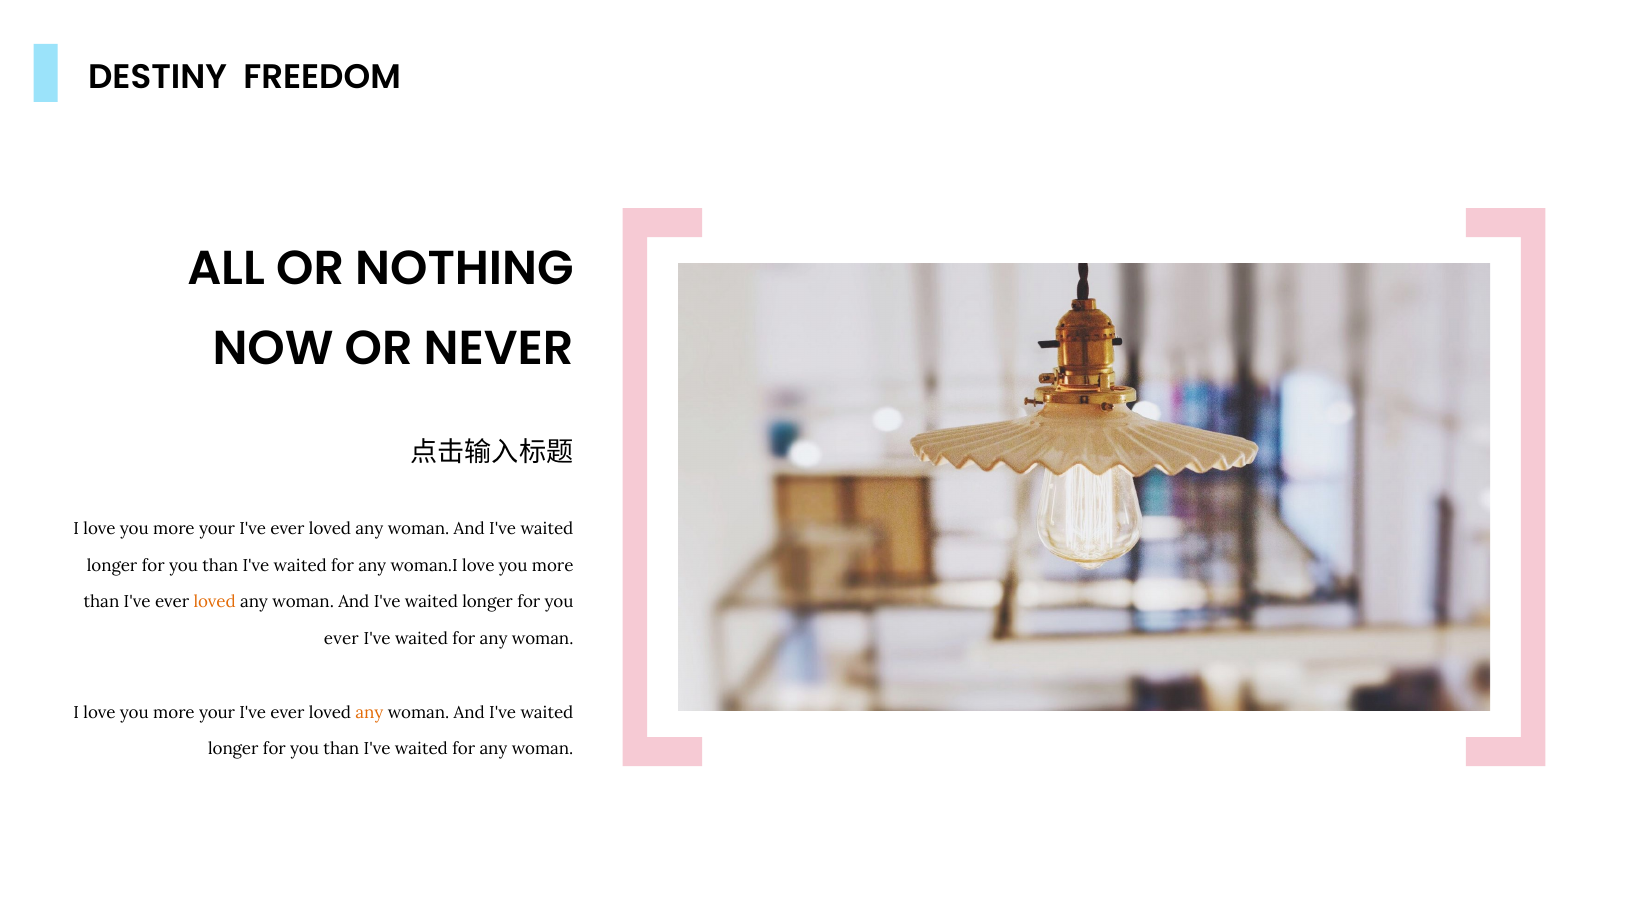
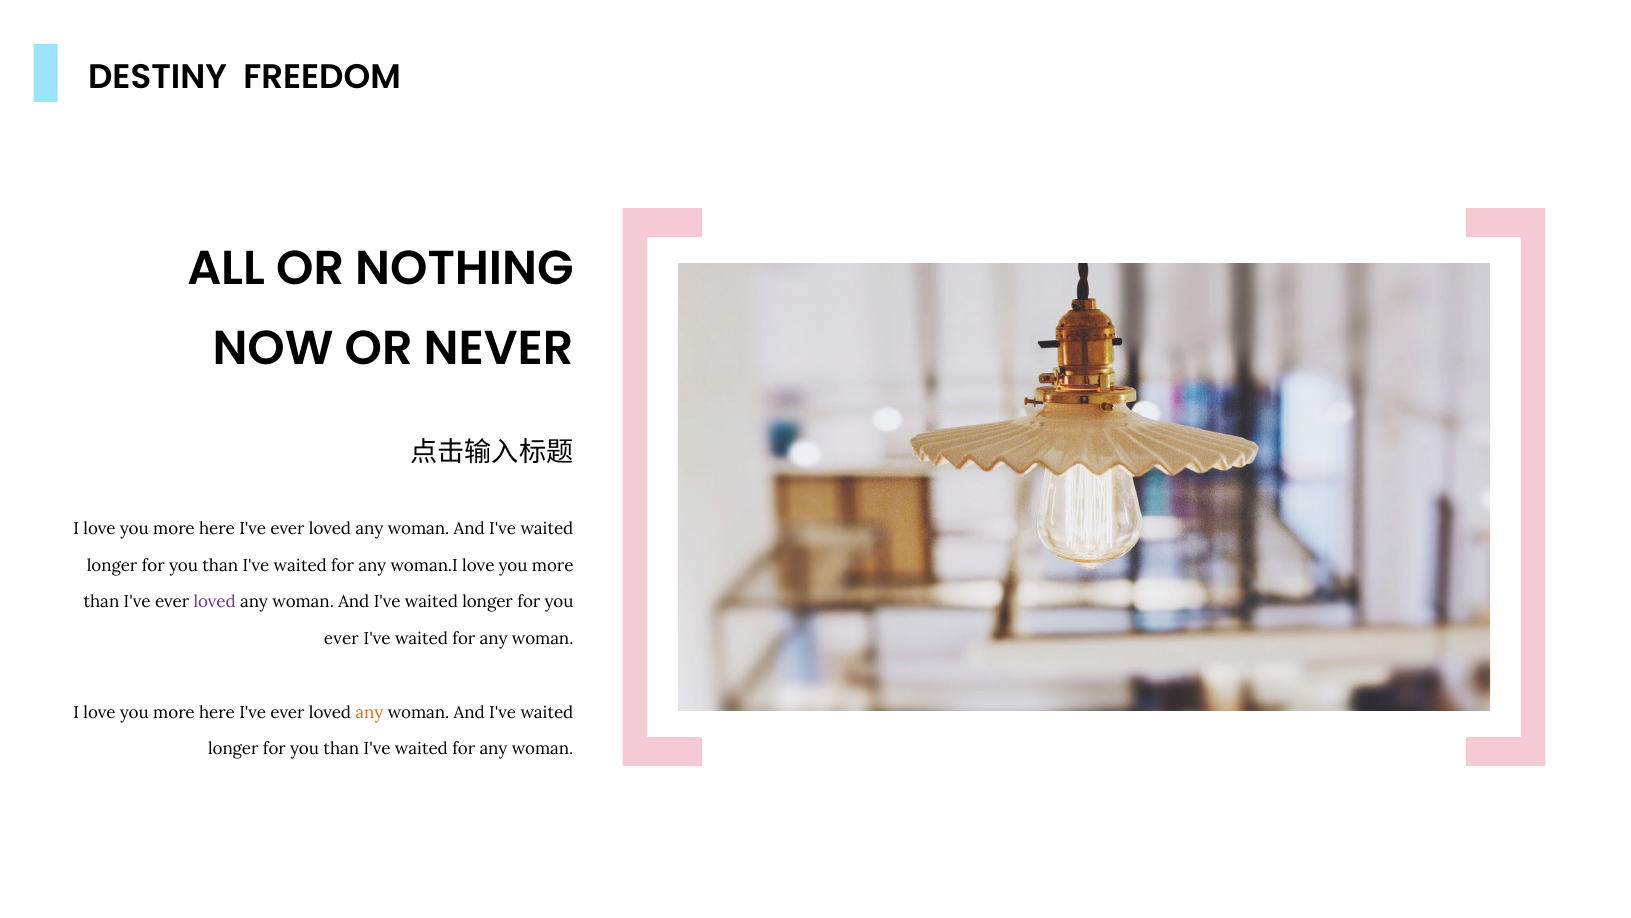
your: your -> here (217, 528)
loved colour: orange -> purple (215, 602)
your: your -> here (217, 712)
